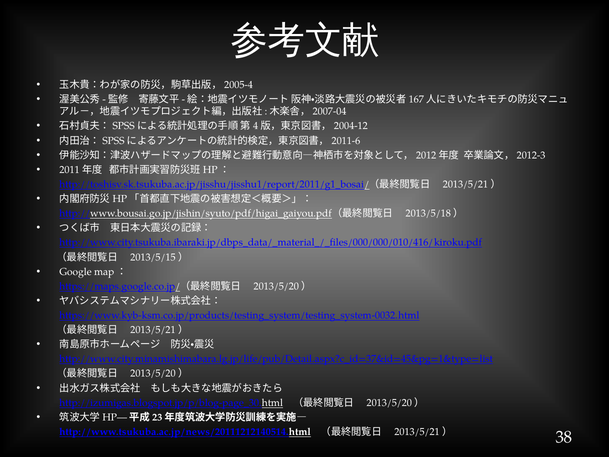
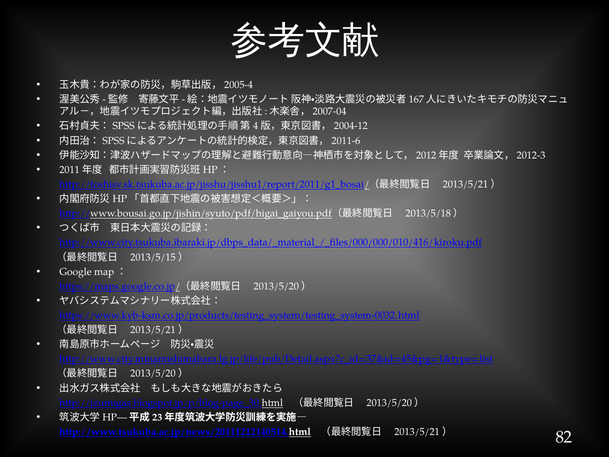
38: 38 -> 82 (564, 437)
